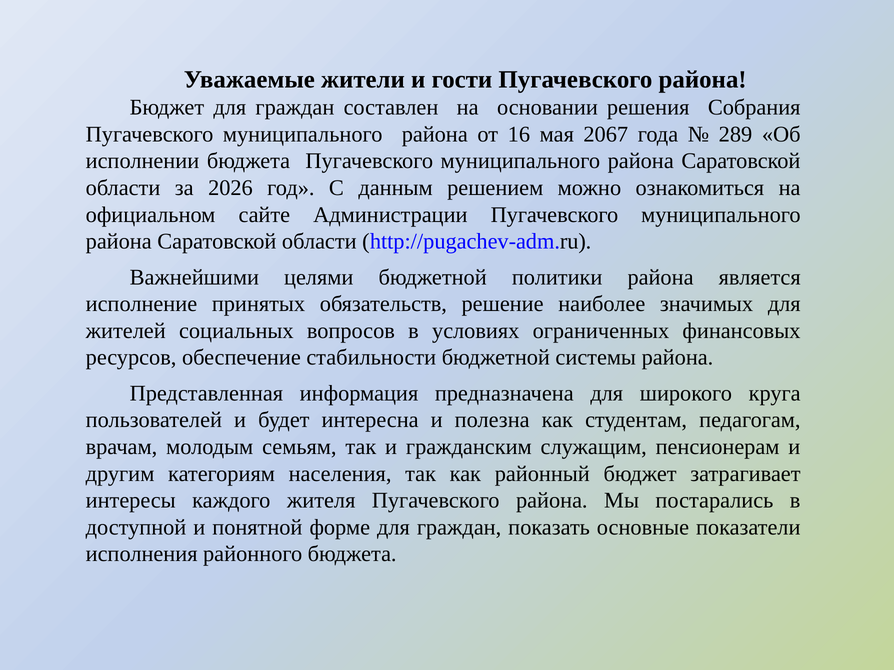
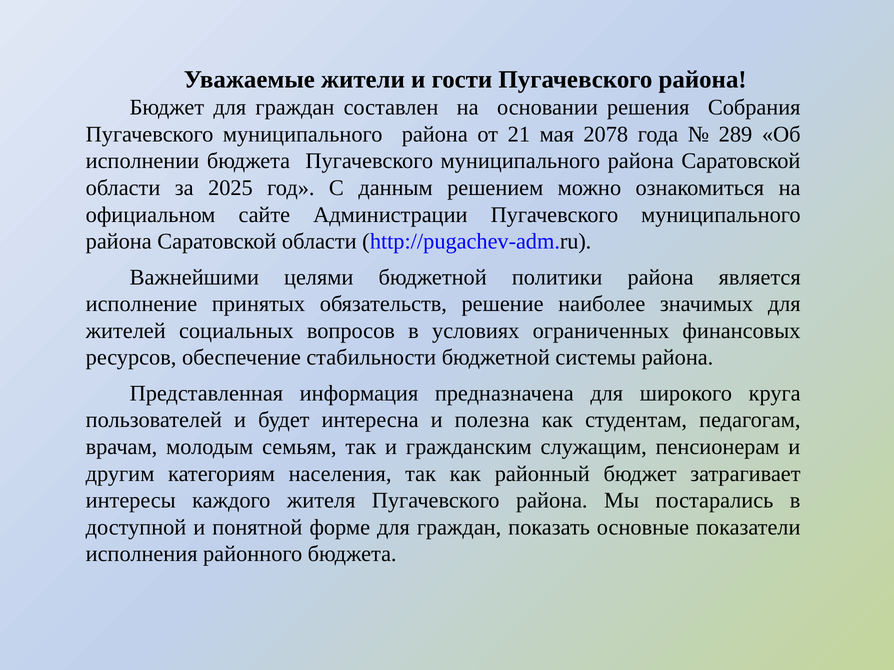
16: 16 -> 21 (519, 134)
2067: 2067 -> 2078 (606, 134)
2026: 2026 -> 2025 (230, 188)
